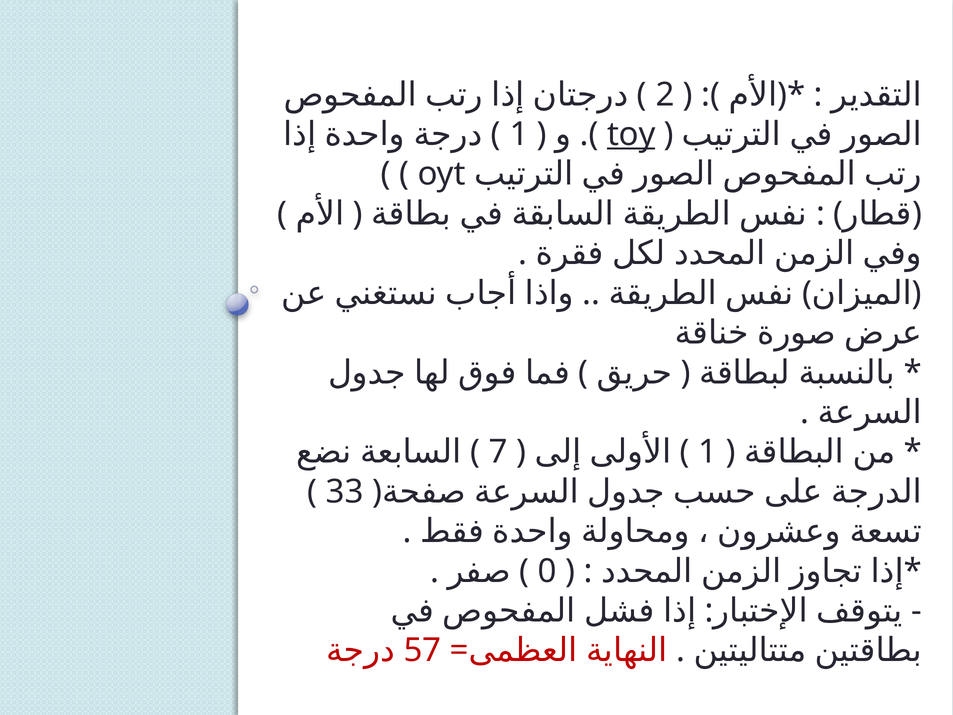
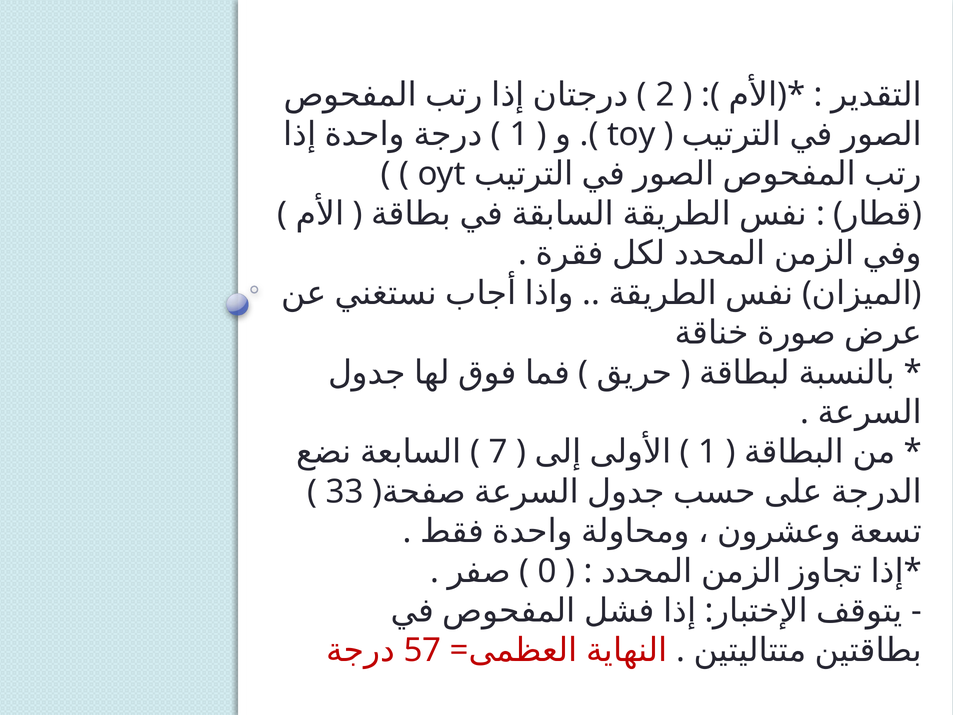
toy underline: present -> none (631, 134)
